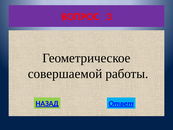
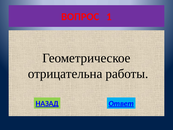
3: 3 -> 1 (109, 17)
совершаемой: совершаемой -> отрицательна (65, 74)
